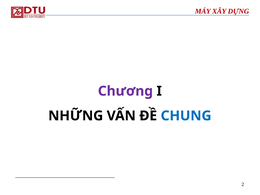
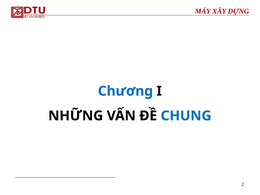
Chương colour: purple -> blue (125, 91)
